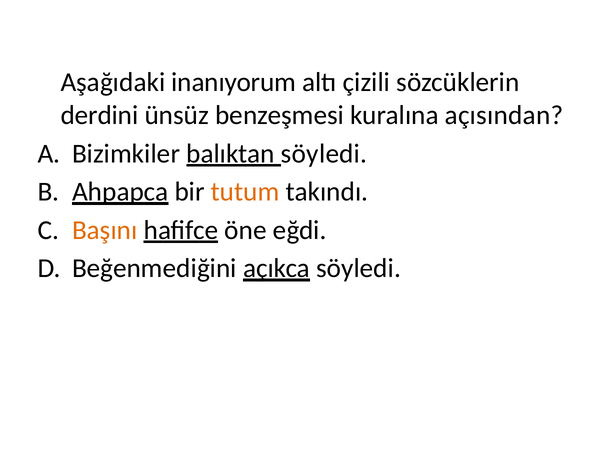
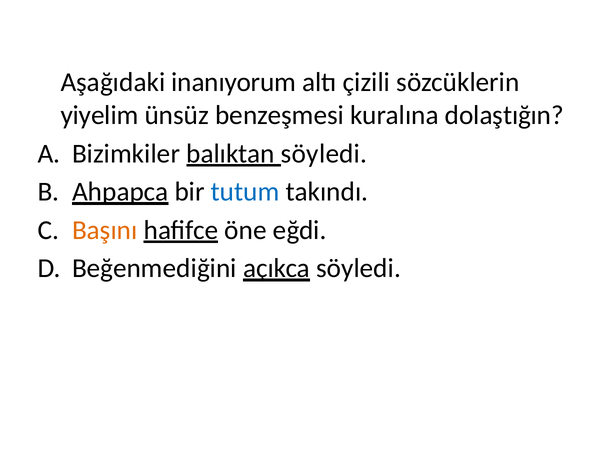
derdini: derdini -> yiyelim (100, 115)
açısından: açısından -> dolaştığın (504, 115)
tutum colour: orange -> blue (245, 192)
